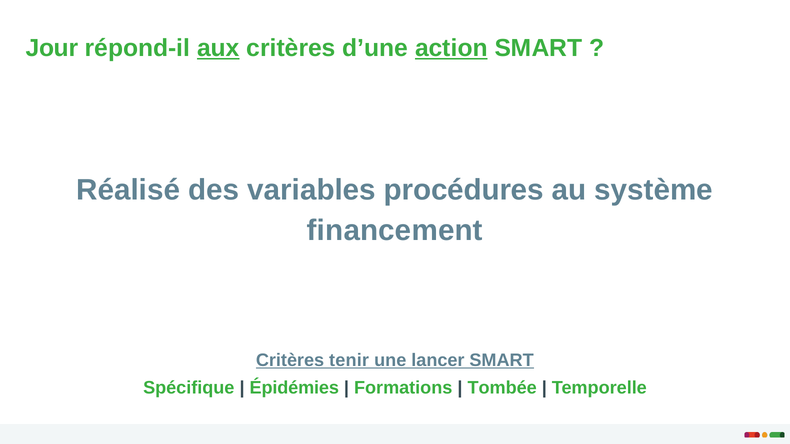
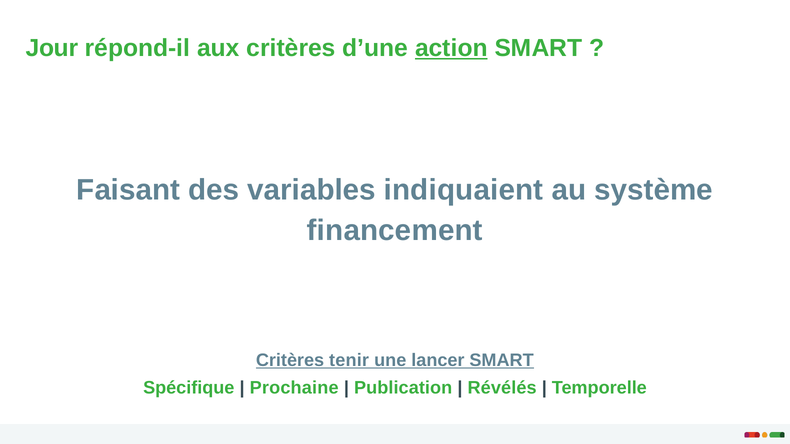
aux underline: present -> none (218, 48)
Réalisé: Réalisé -> Faisant (128, 190)
procédures: procédures -> indiquaient (464, 190)
Épidémies: Épidémies -> Prochaine (294, 388)
Formations: Formations -> Publication (403, 388)
Tombée: Tombée -> Révélés (502, 388)
